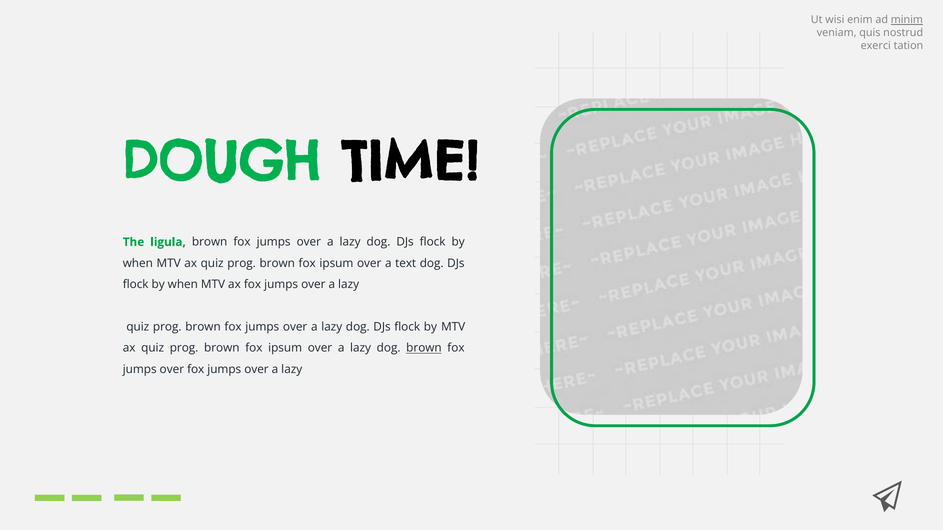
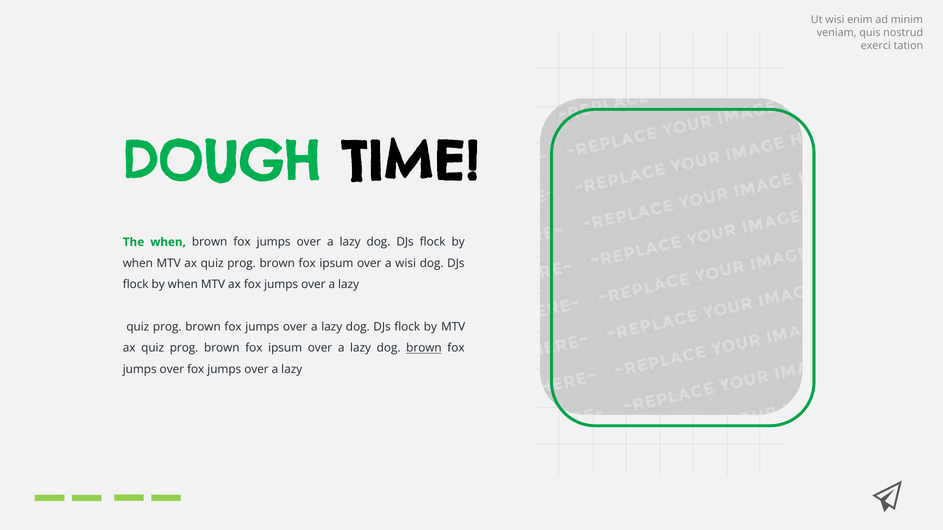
minim underline: present -> none (907, 20)
The ligula: ligula -> when (168, 242)
a text: text -> wisi (406, 263)
